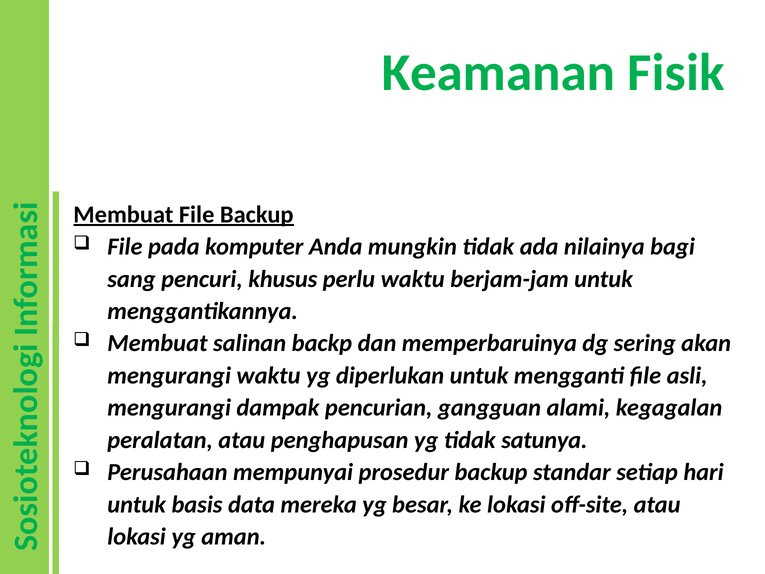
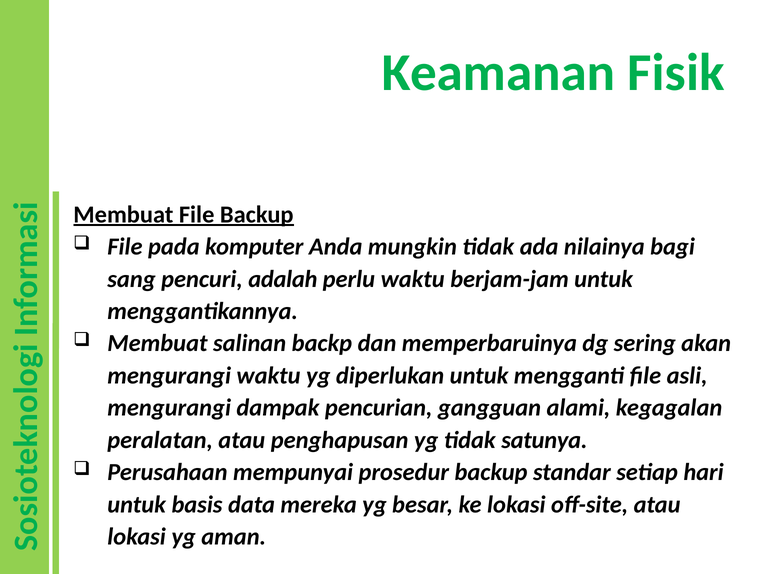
khusus: khusus -> adalah (283, 279)
